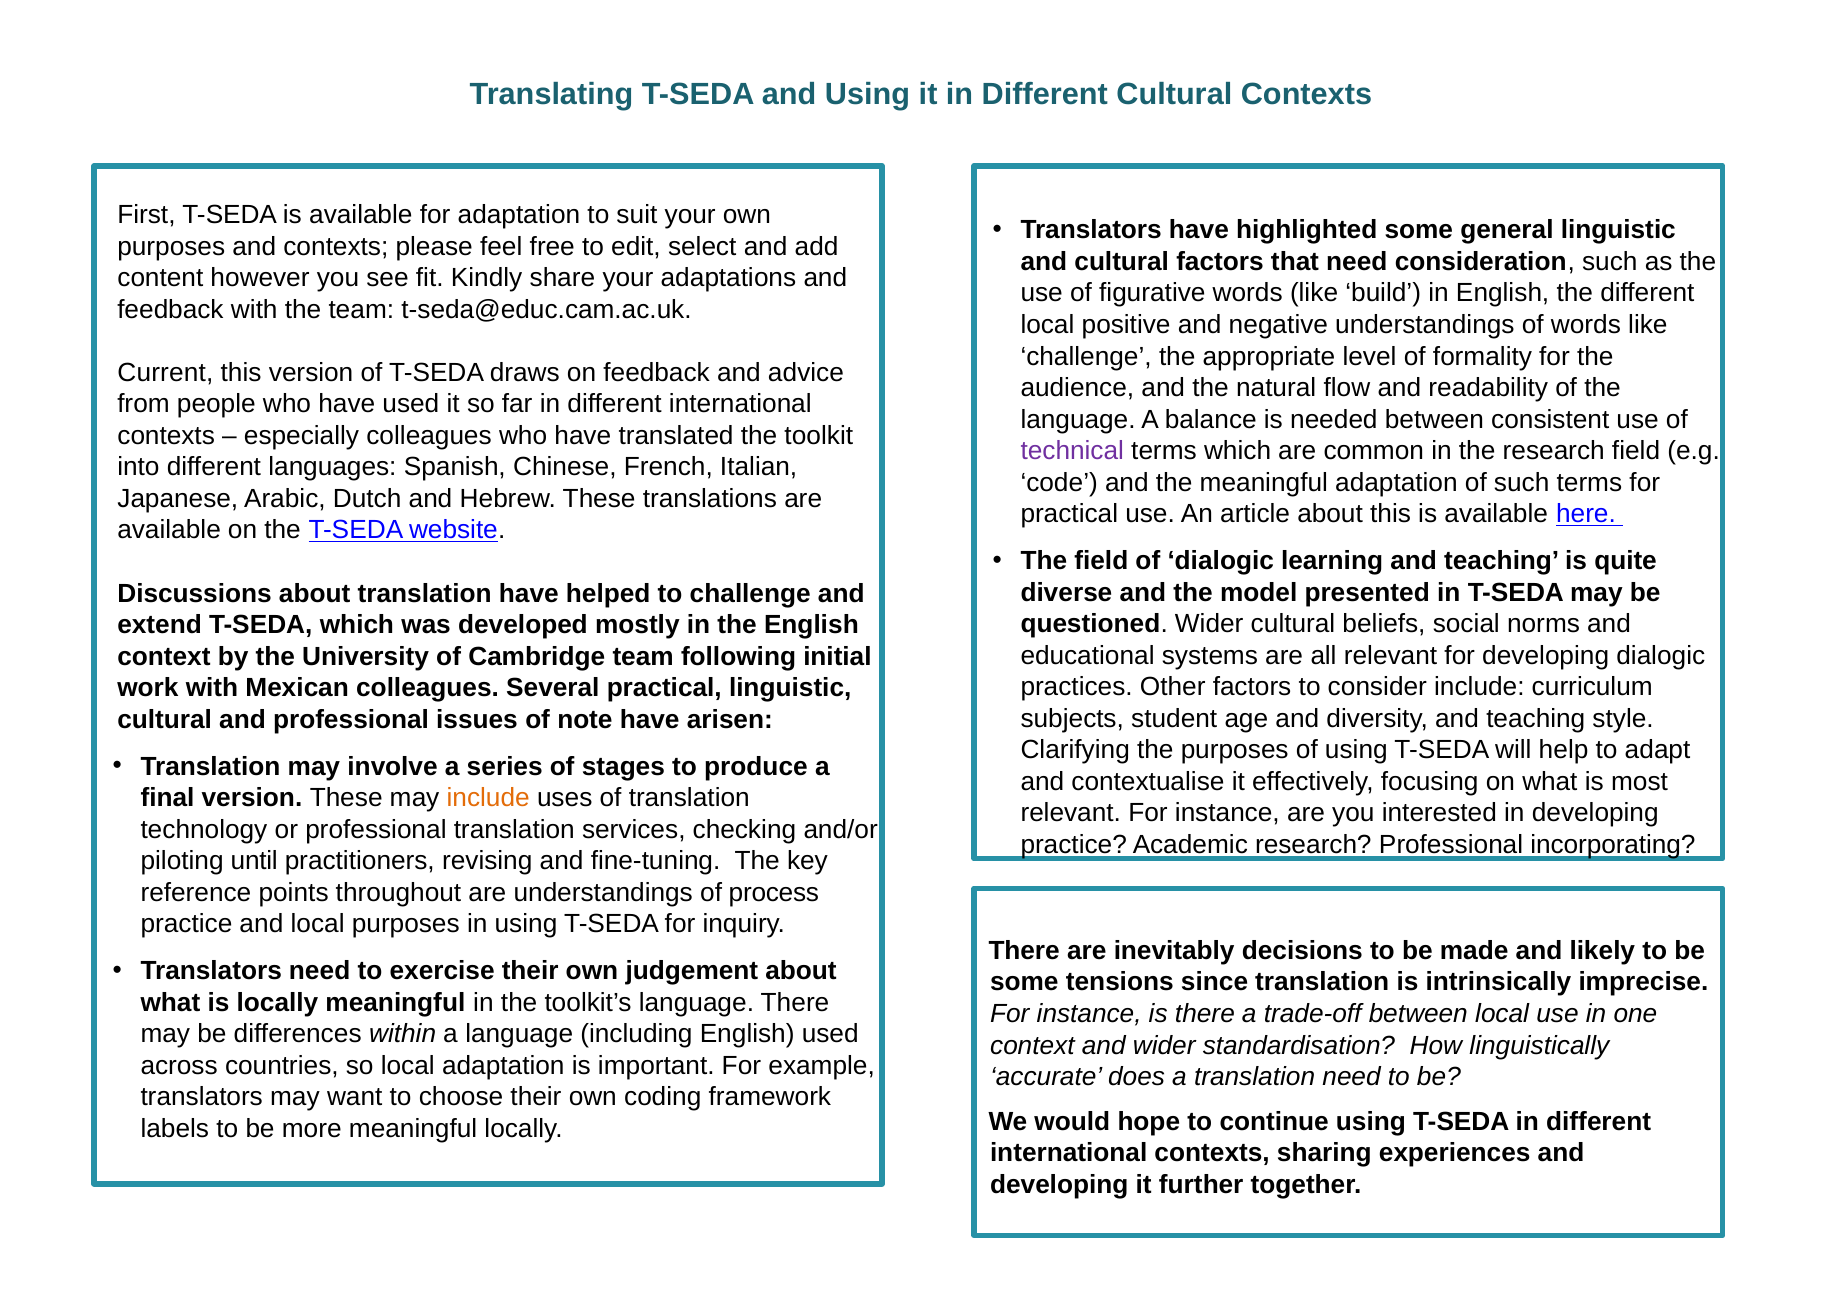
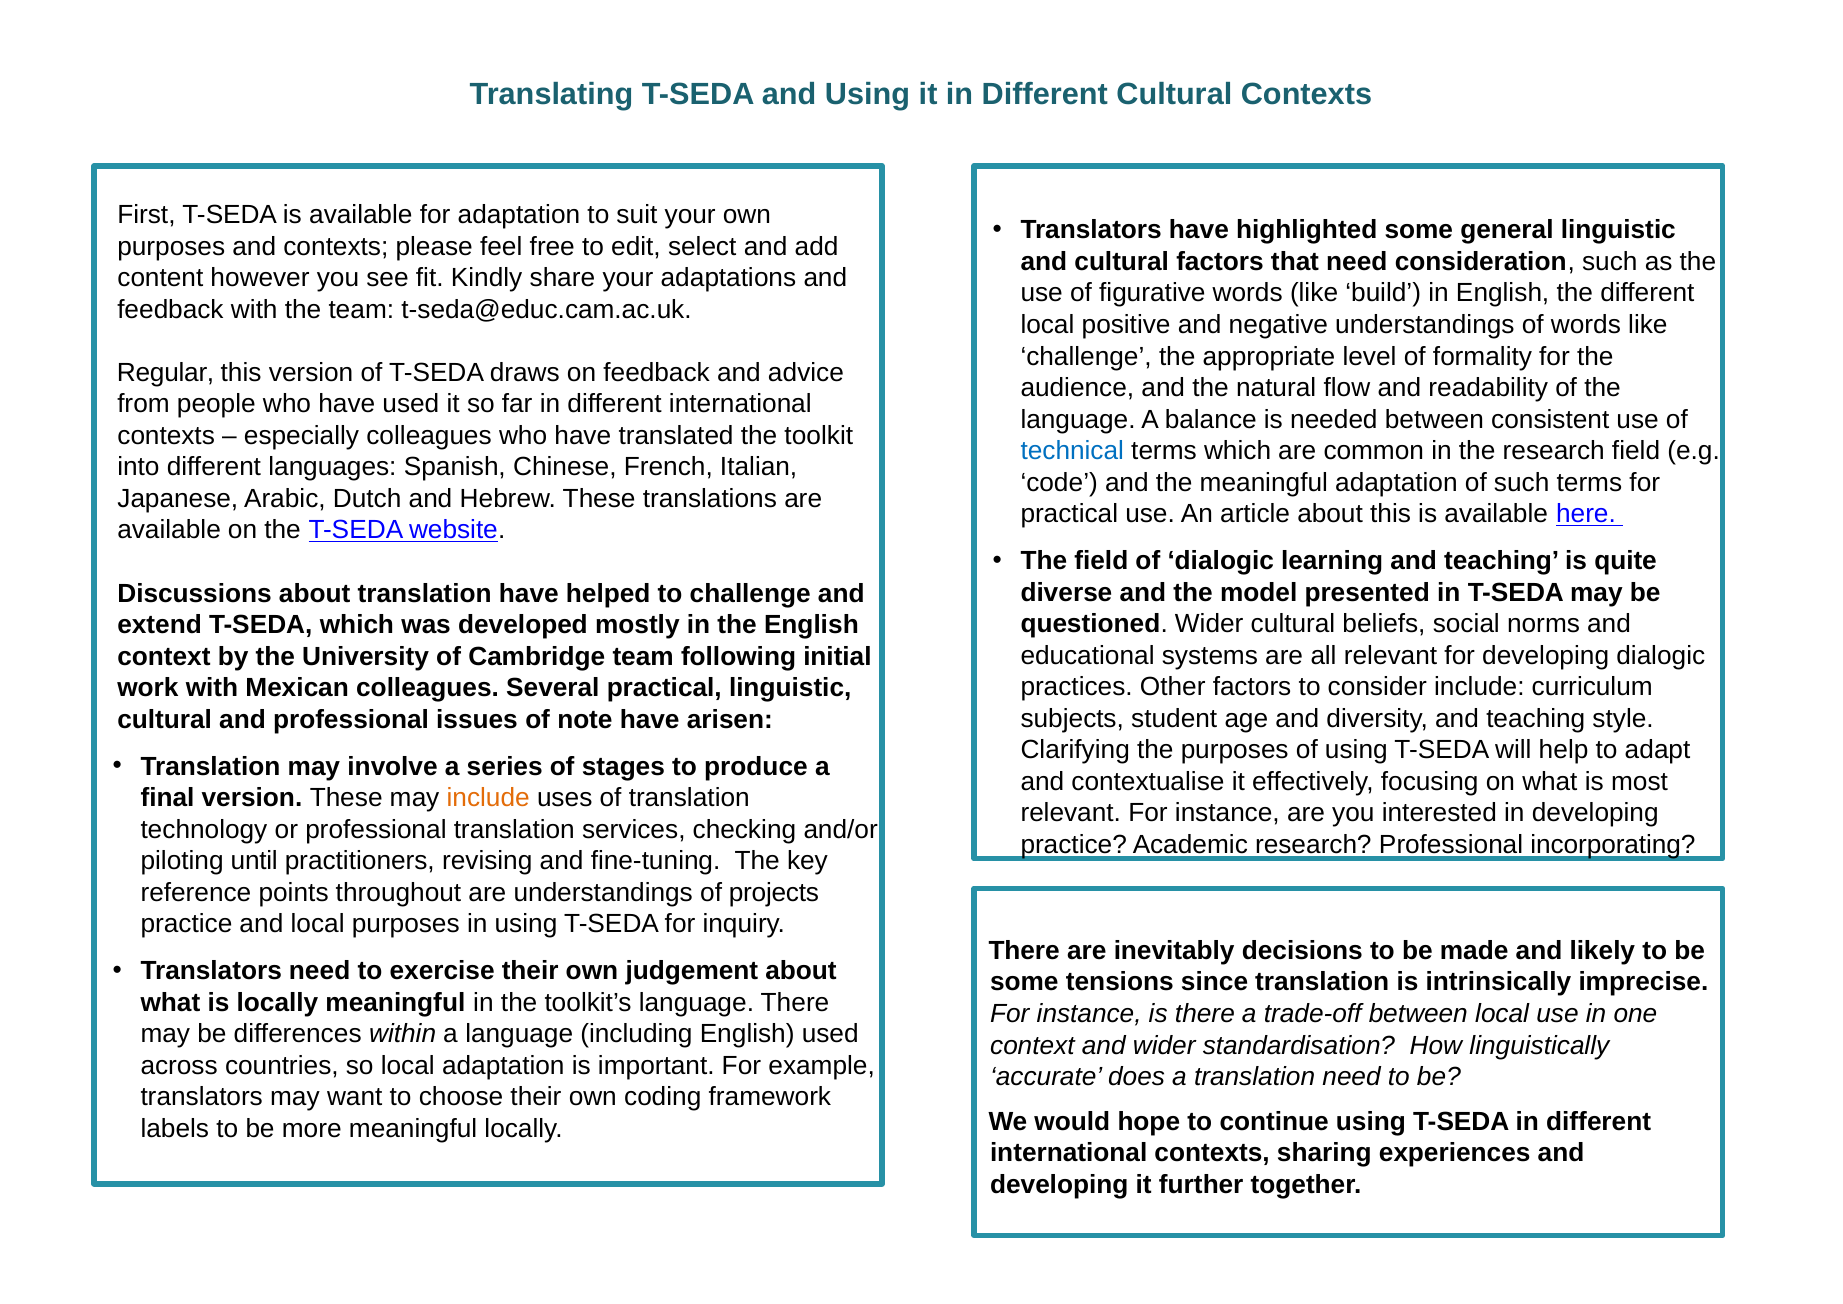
Current: Current -> Regular (166, 372)
technical colour: purple -> blue (1072, 451)
process: process -> projects (774, 892)
